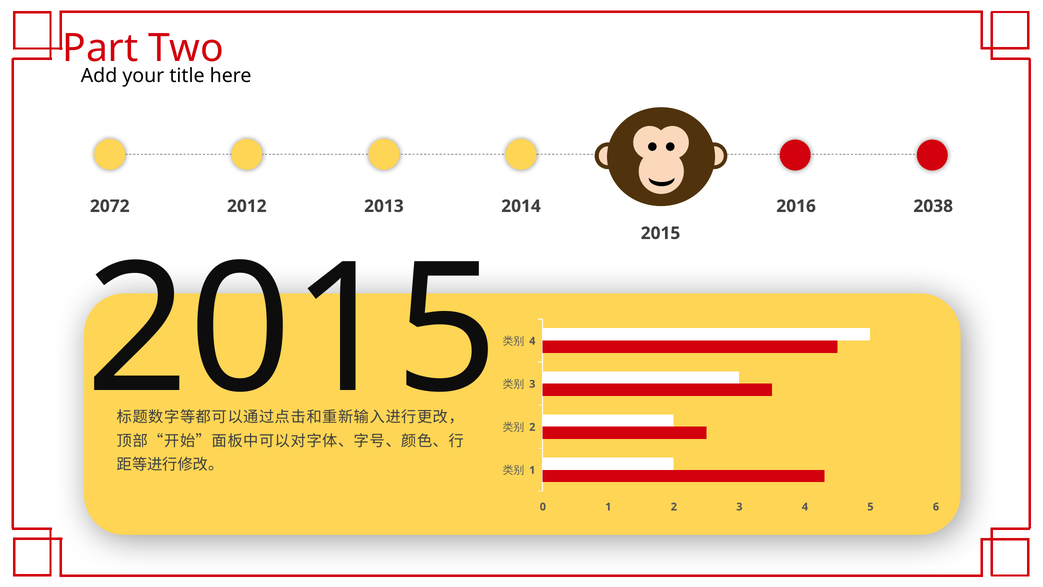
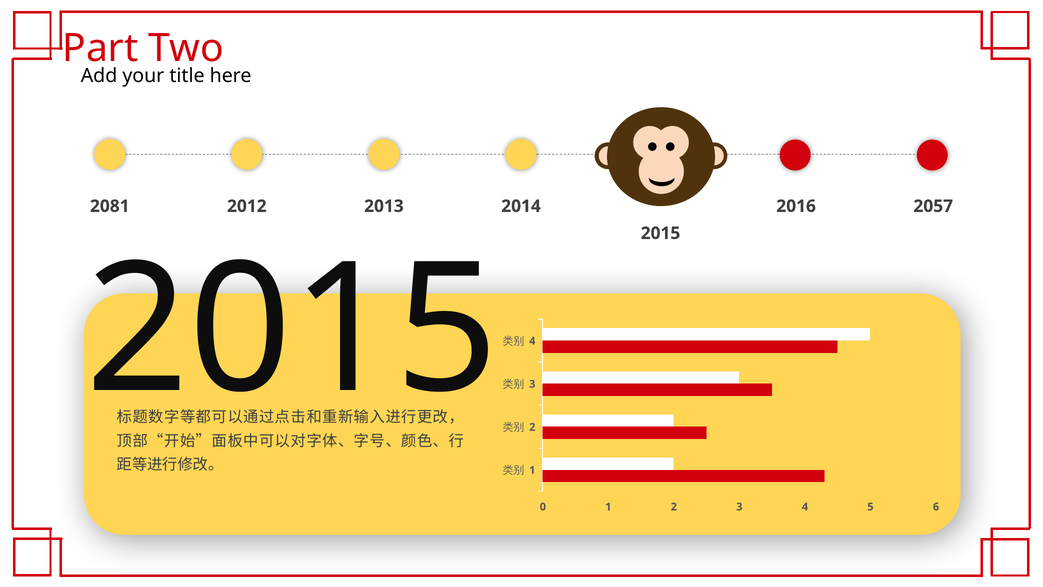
2072: 2072 -> 2081 (110, 206)
2038: 2038 -> 2057 (933, 206)
